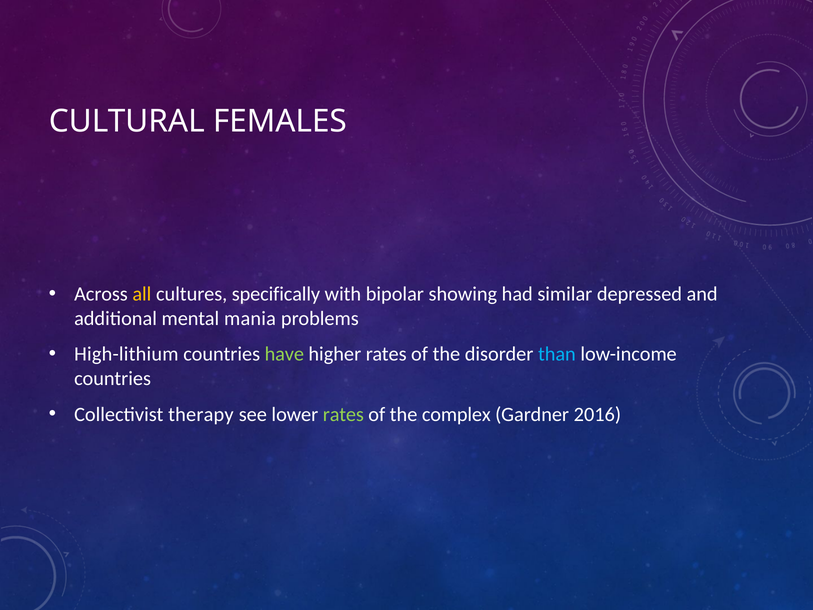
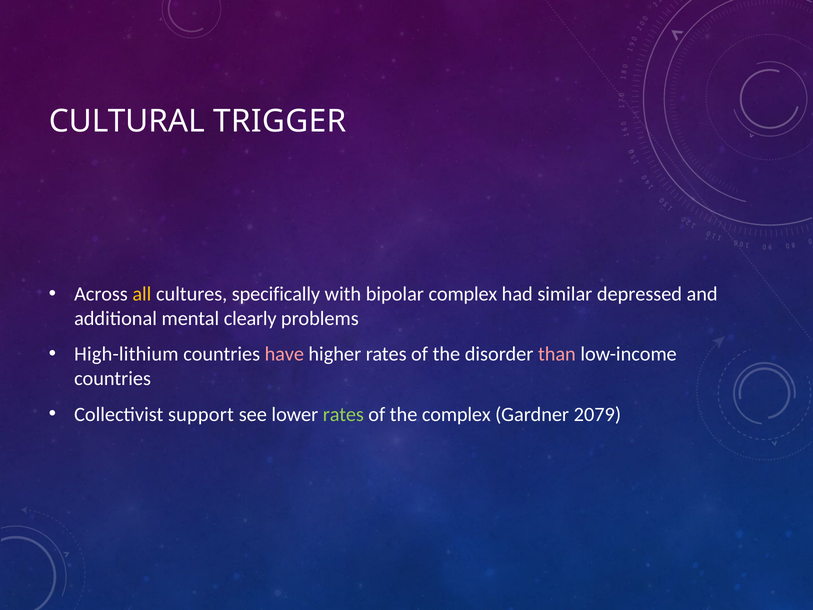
FEMALES: FEMALES -> TRIGGER (280, 121)
bipolar showing: showing -> complex (463, 294)
mania: mania -> clearly (250, 318)
have colour: light green -> pink (284, 354)
than colour: light blue -> pink (557, 354)
therapy: therapy -> support (201, 414)
2016: 2016 -> 2079 (597, 414)
